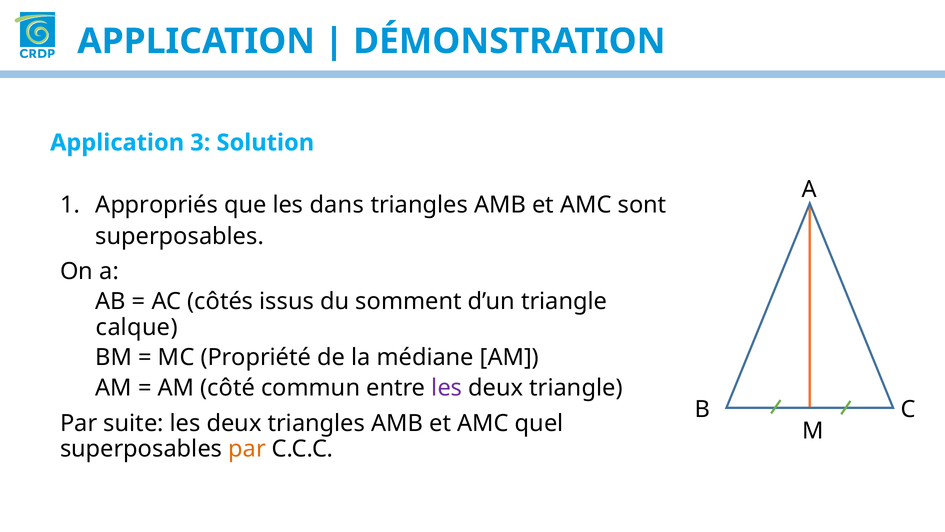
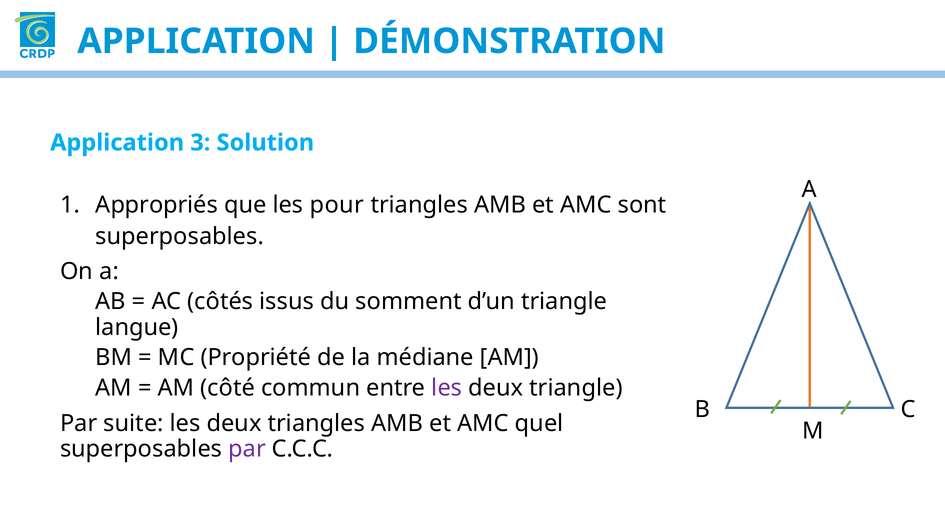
dans: dans -> pour (337, 205)
calque: calque -> langue (137, 327)
par colour: orange -> purple (247, 449)
